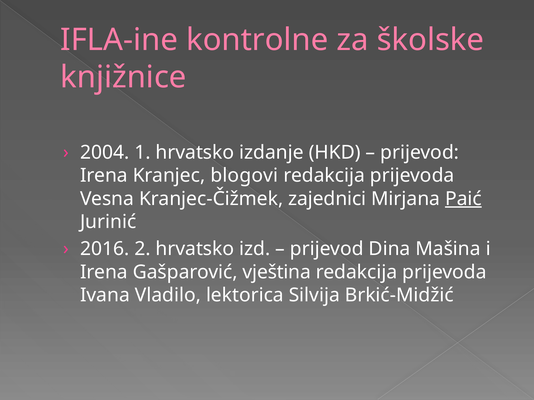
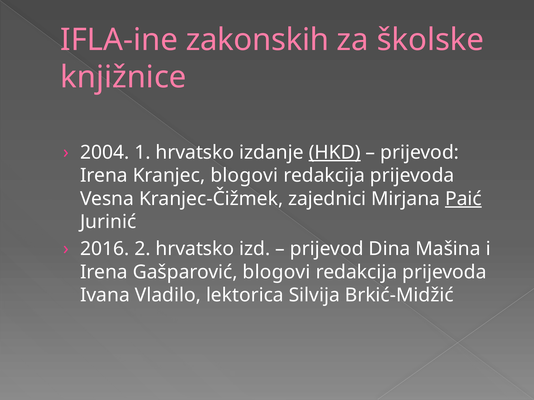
kontrolne: kontrolne -> zakonskih (257, 40)
HKD underline: none -> present (335, 153)
Gašparović vještina: vještina -> blogovi (277, 272)
